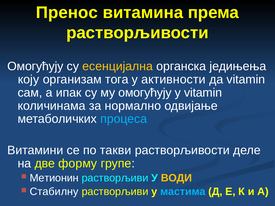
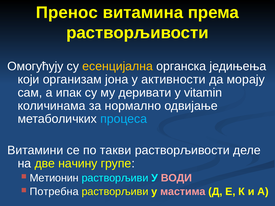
коју: коју -> који (29, 79)
тога: тога -> јона (117, 79)
да vitamin: vitamin -> морају (246, 79)
му омогућују: омогућују -> деривати (145, 93)
форму: форму -> начину (78, 164)
ВОДИ colour: yellow -> pink (176, 178)
Стабилну: Стабилну -> Потребна (54, 192)
мастима colour: light blue -> pink (183, 192)
